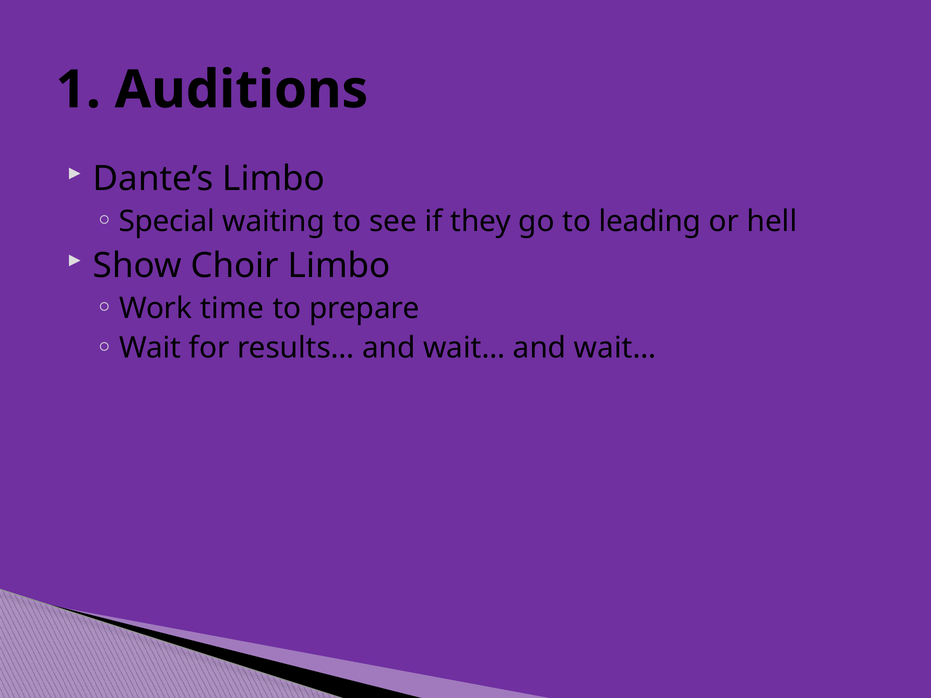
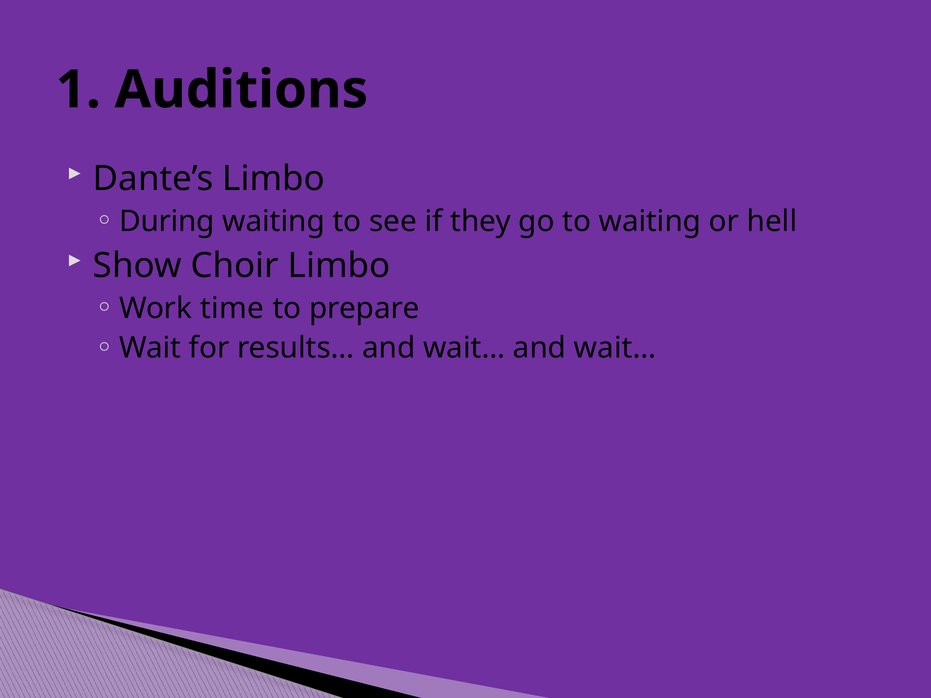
Special: Special -> During (167, 221)
to leading: leading -> waiting (650, 221)
